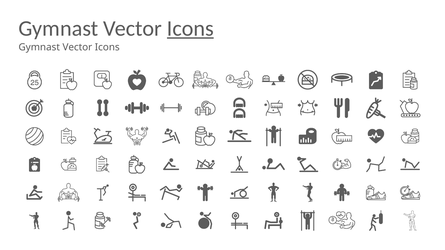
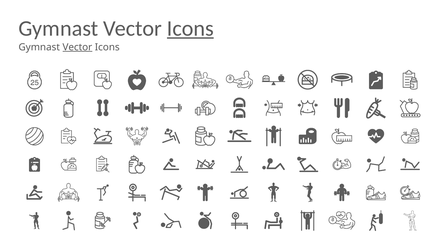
Vector underline: none -> present (77, 47)
